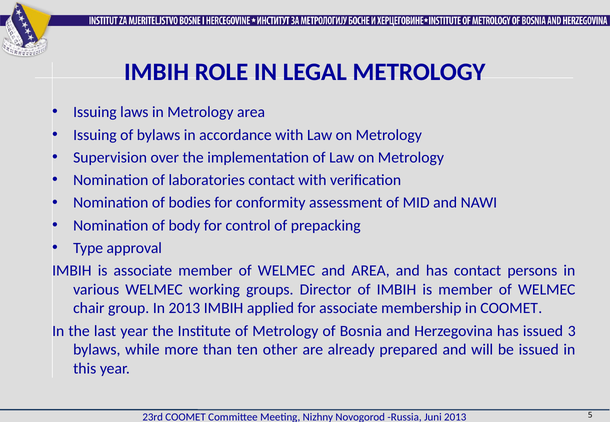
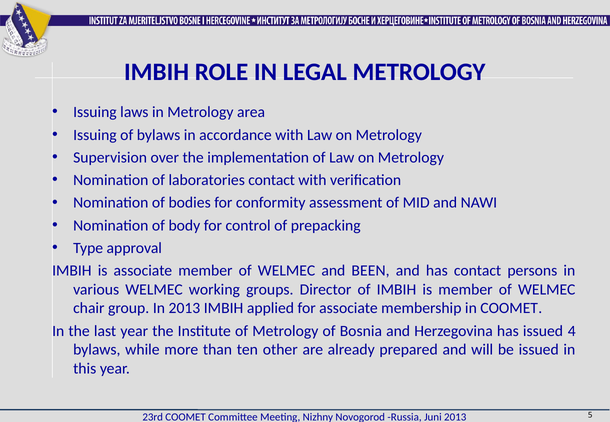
and AREA: AREA -> BEEN (371, 271)
3: 3 -> 4 (572, 331)
